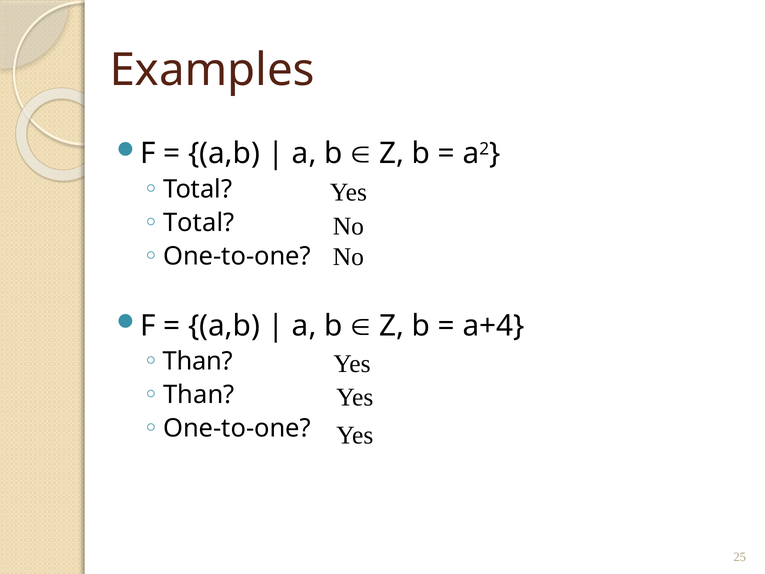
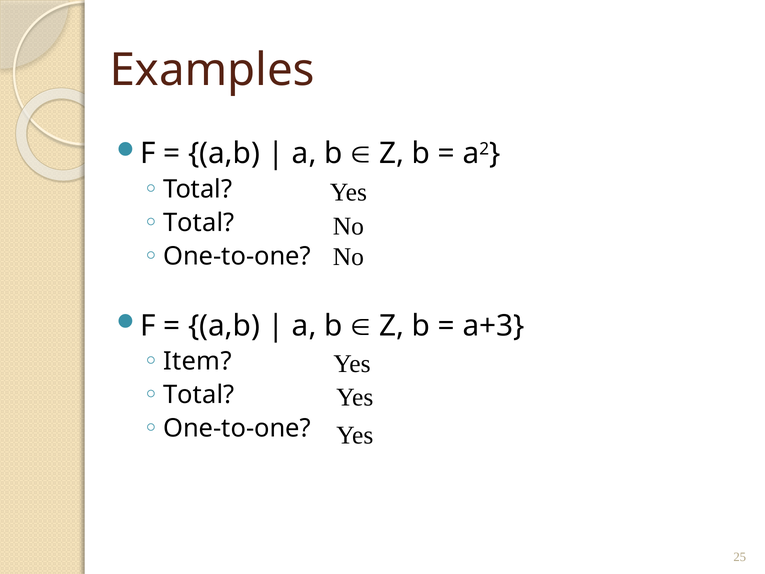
a+4: a+4 -> a+3 (493, 326)
Than: Than -> Item (198, 361)
Than: Than -> Total (199, 395)
